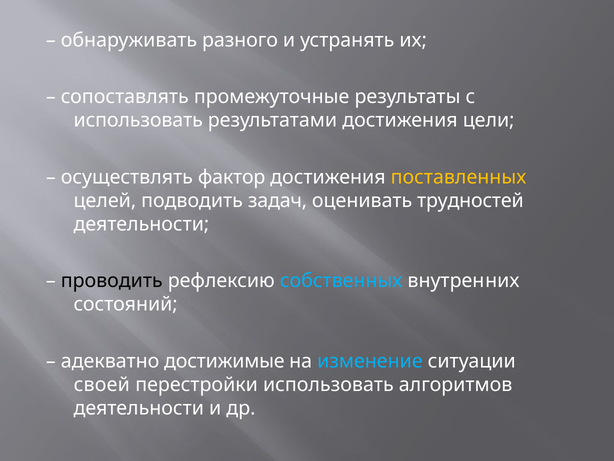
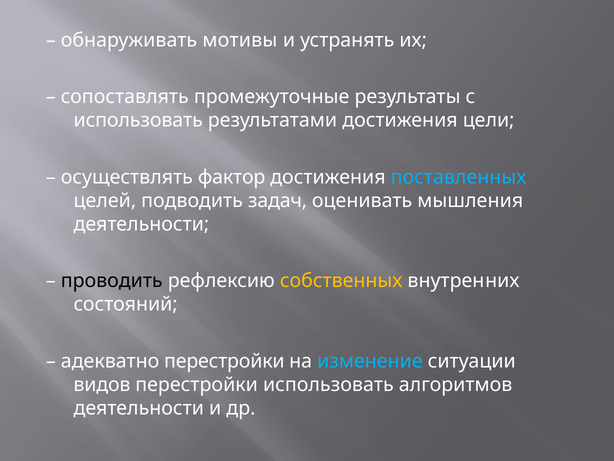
разного: разного -> мотивы (240, 40)
поставленных colour: yellow -> light blue (459, 177)
трудностей: трудностей -> мышления (470, 200)
собственных colour: light blue -> yellow (341, 281)
адекватно достижимые: достижимые -> перестройки (224, 361)
своей: своей -> видов (102, 384)
